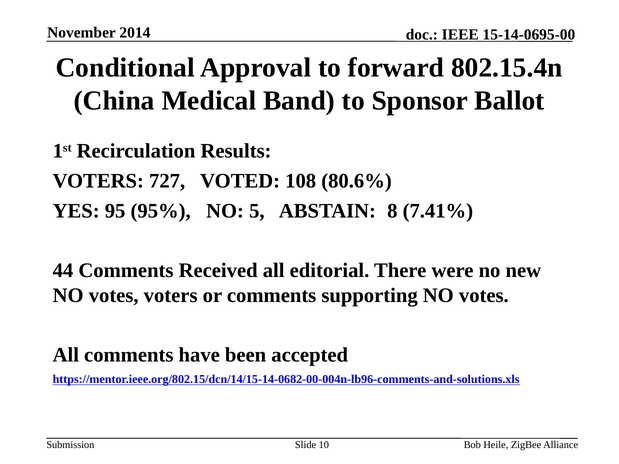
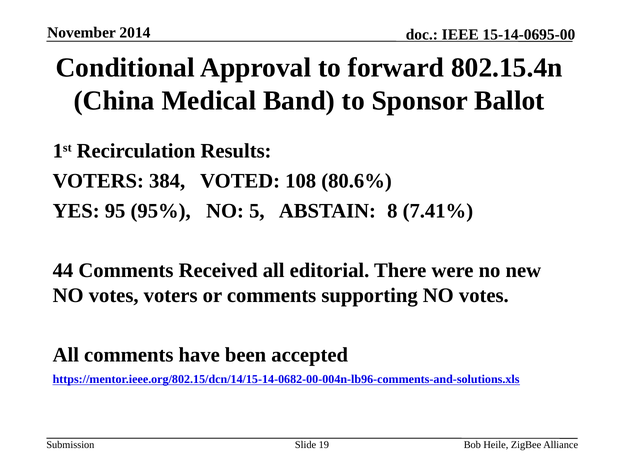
727: 727 -> 384 (167, 181)
10: 10 -> 19 (324, 445)
